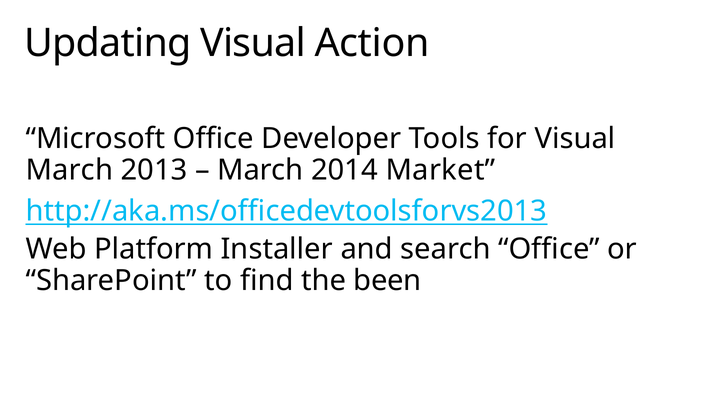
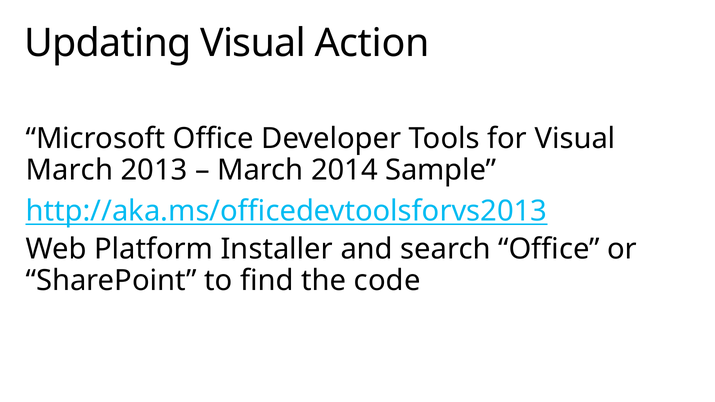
Market: Market -> Sample (441, 170)
been: been -> code (387, 281)
